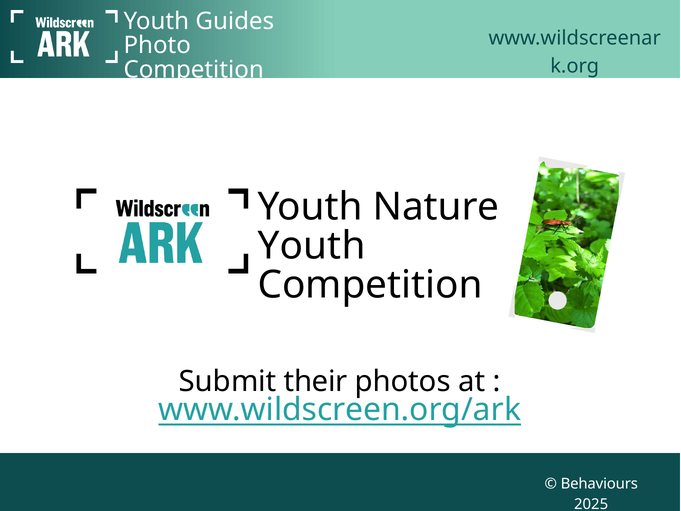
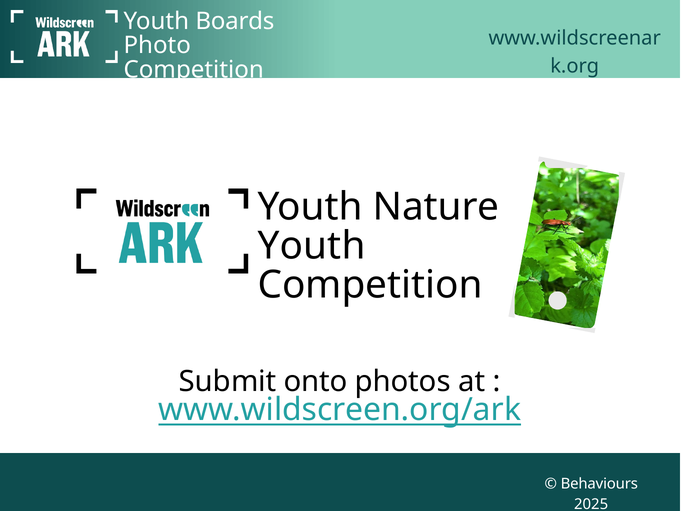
Guides: Guides -> Boards (235, 21)
their: their -> onto (316, 381)
